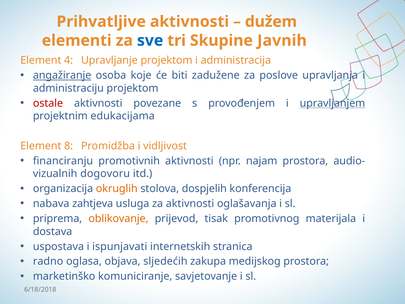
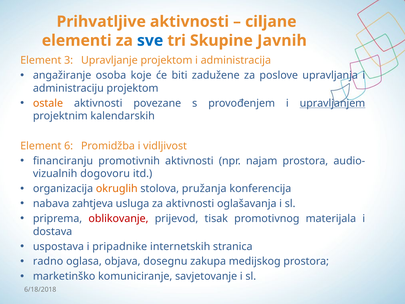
dužem: dužem -> ciljane (271, 22)
4: 4 -> 3 (69, 60)
angažiranje underline: present -> none (62, 75)
ostale colour: red -> orange (48, 103)
edukacijama: edukacijama -> kalendarskih (123, 116)
8: 8 -> 6 (69, 146)
dospjelih: dospjelih -> pružanja (204, 189)
oblikovanje colour: orange -> red (118, 219)
ispunjavati: ispunjavati -> pripadnike (120, 246)
sljedećih: sljedećih -> dosegnu (165, 261)
